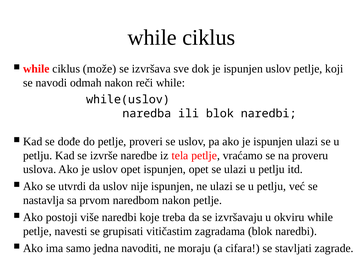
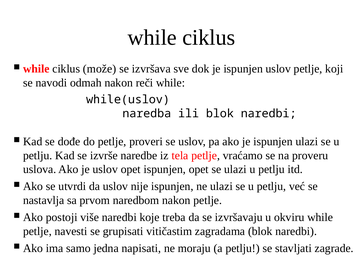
navoditi: navoditi -> napisati (141, 248)
a cifara: cifara -> petlju (243, 248)
